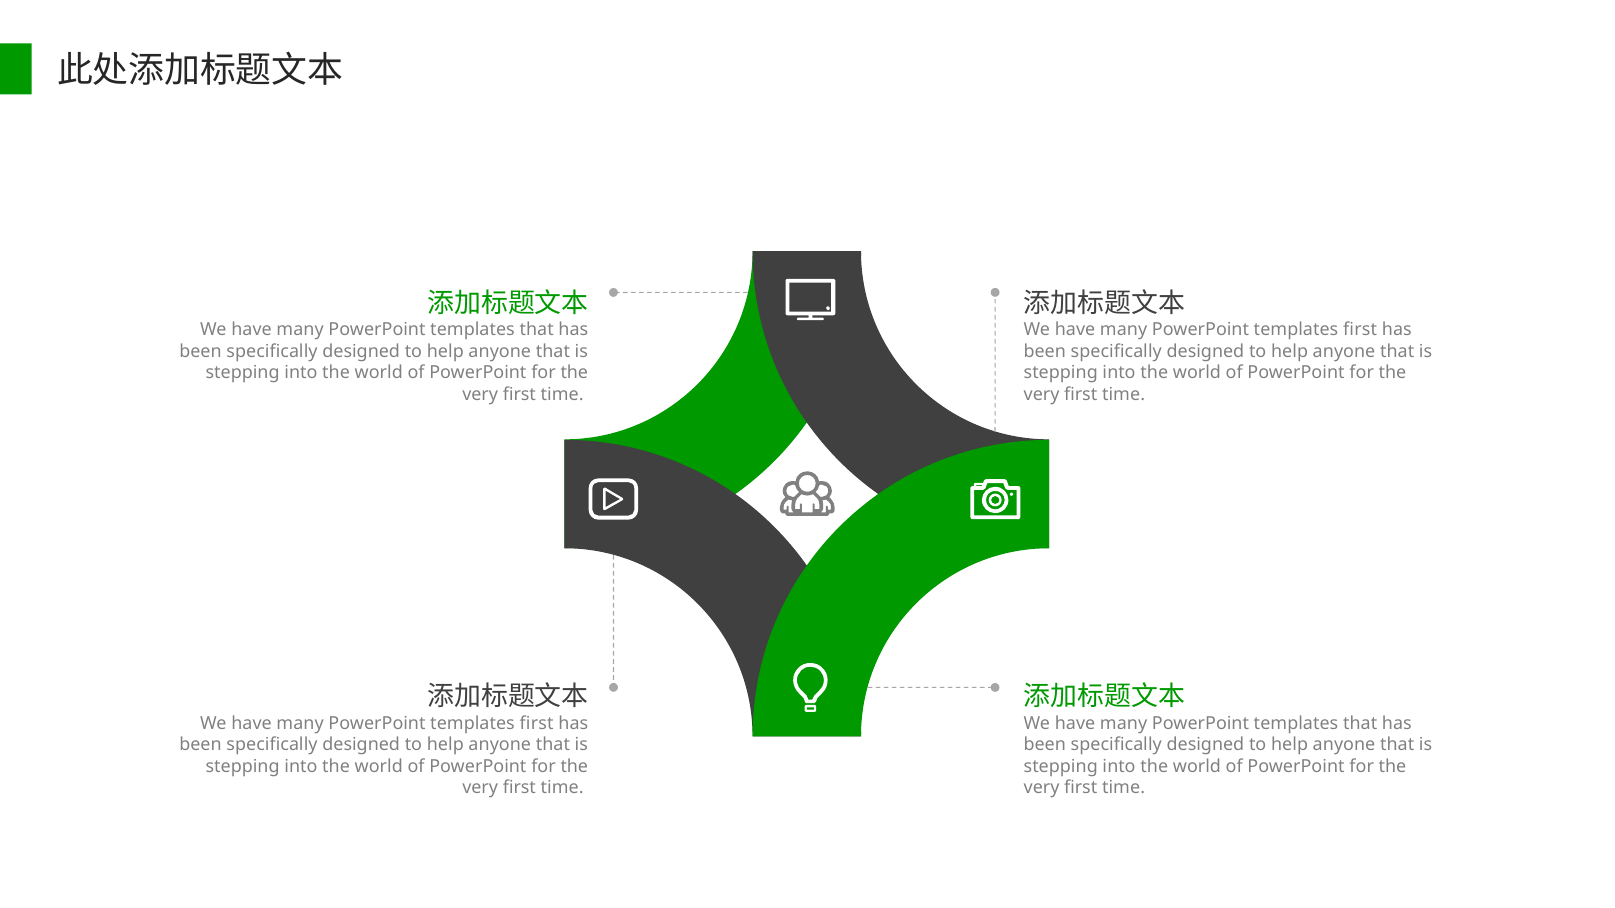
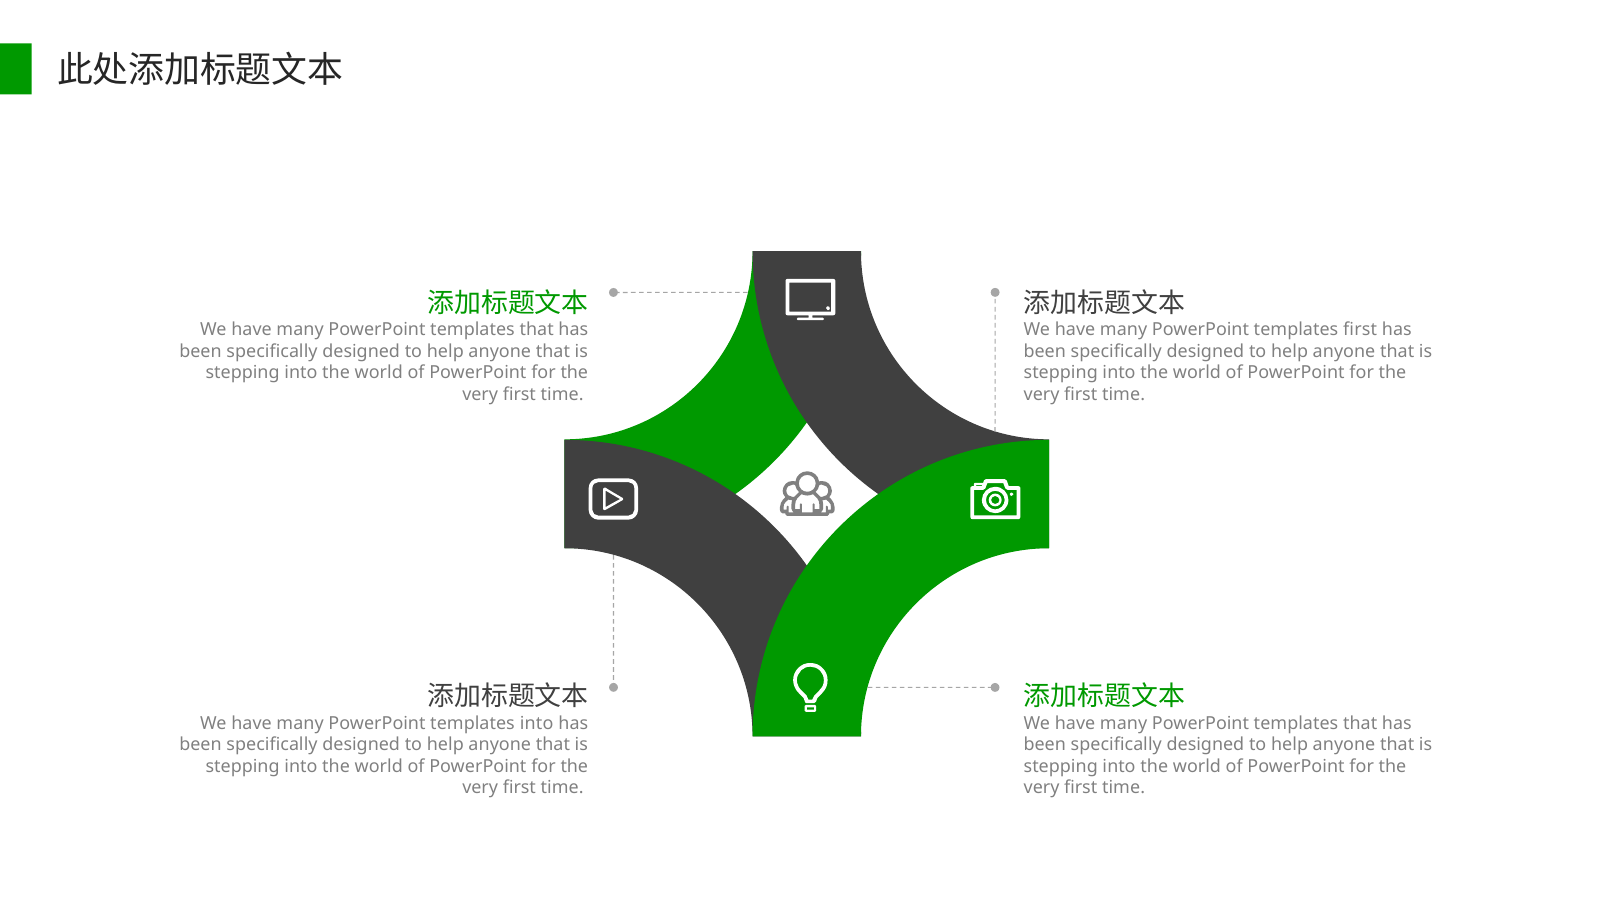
first: first -> into (537, 723)
